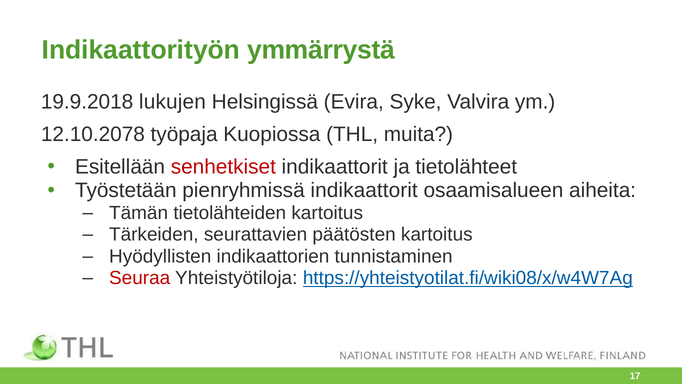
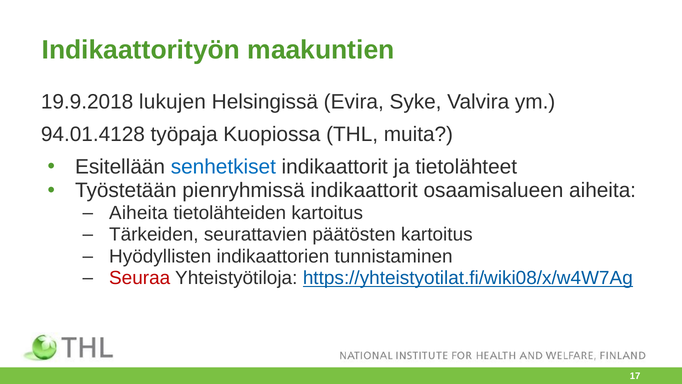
ymmärrystä: ymmärrystä -> maakuntien (321, 50)
12.10.2078: 12.10.2078 -> 94.01.4128 (93, 134)
senhetkiset colour: red -> blue (223, 167)
Tämän: Tämän -> Aiheita (139, 213)
